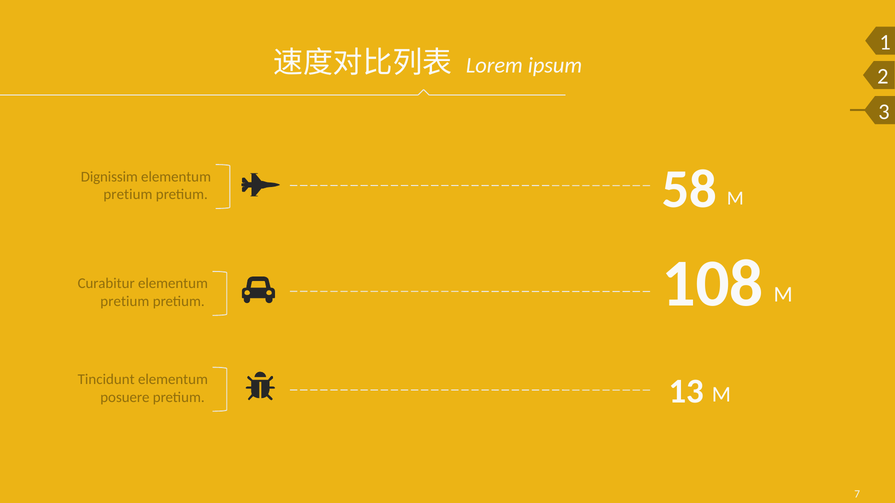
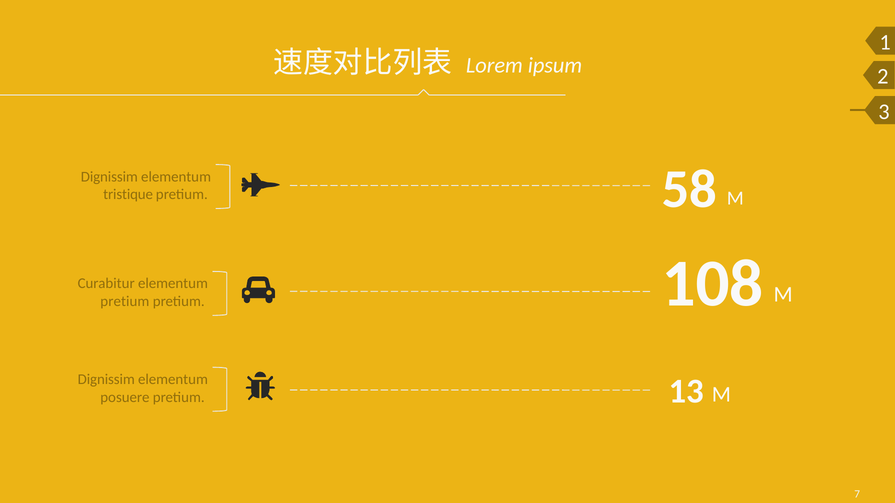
pretium: pretium -> tristique (128, 195)
Tincidunt: Tincidunt -> Dignissim (106, 380)
